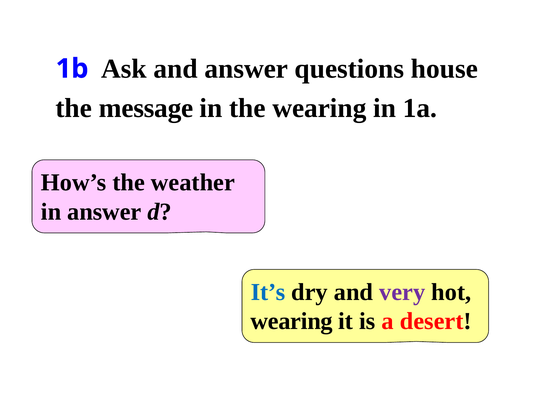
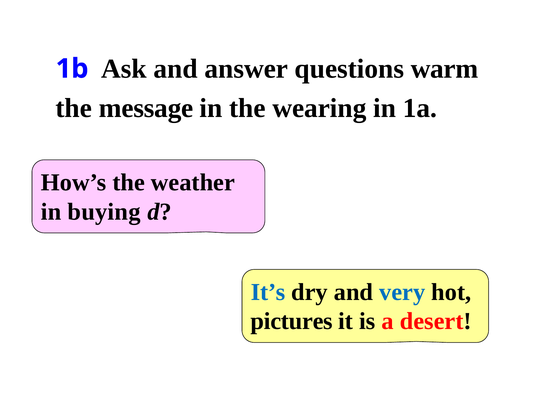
house: house -> warm (445, 69)
in answer: answer -> buying (104, 212)
very colour: purple -> blue (402, 292)
wearing: wearing -> pictures (292, 321)
